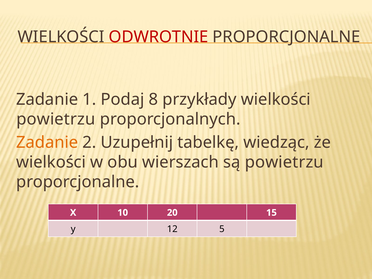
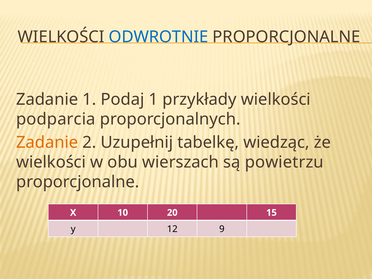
ODWROTNIE colour: red -> blue (158, 37)
Podaj 8: 8 -> 1 (153, 99)
powietrzu: powietrzu -> podparcia (56, 119)
5: 5 -> 9 (222, 229)
